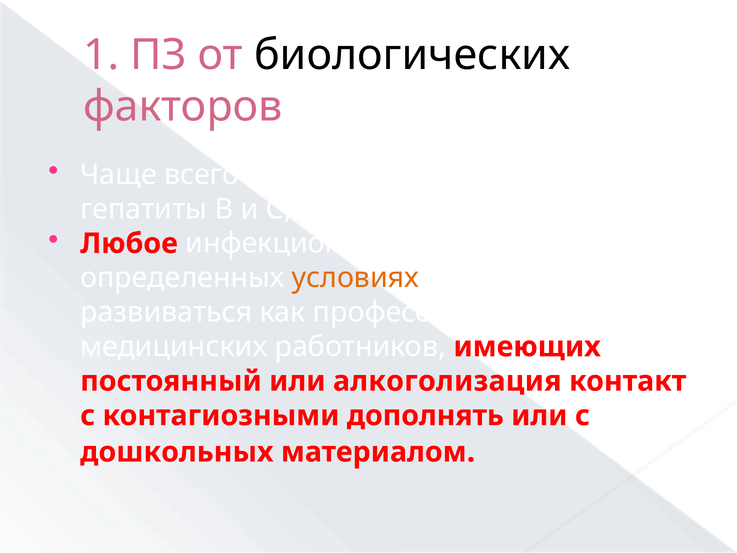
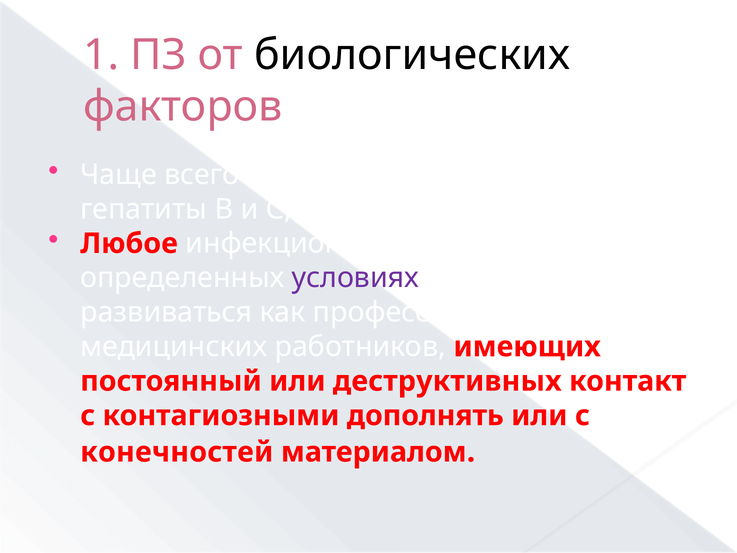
условиях colour: orange -> purple (355, 278)
алкоголизация: алкоголизация -> деструктивных (447, 381)
дошкольных: дошкольных -> конечностей (177, 452)
